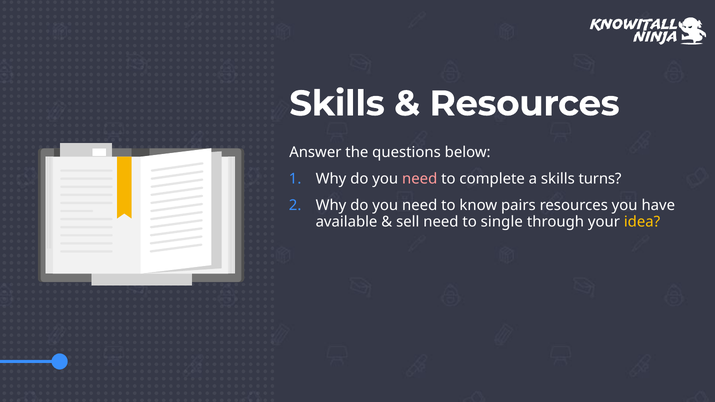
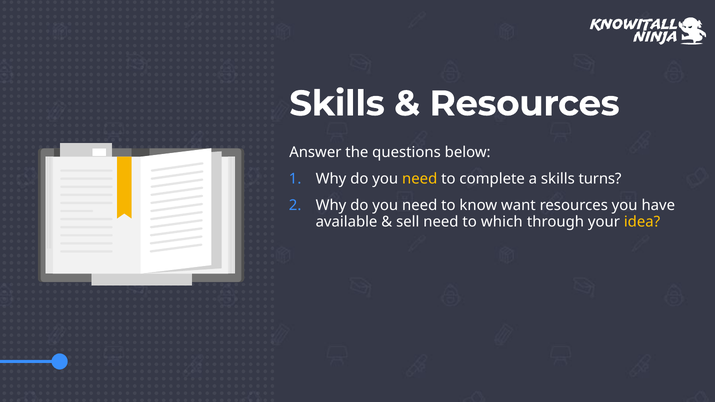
need colour: pink -> yellow (420, 179)
pairs: pairs -> want (518, 206)
single: single -> which (502, 222)
